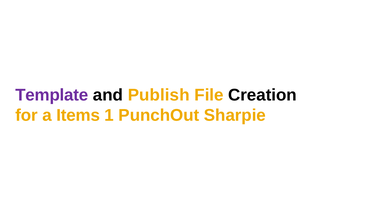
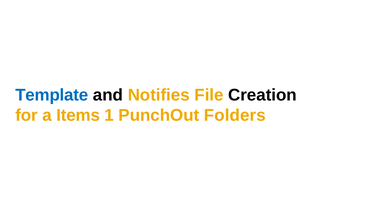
Template colour: purple -> blue (52, 95)
Publish: Publish -> Notifies (159, 95)
Sharpie: Sharpie -> Folders (235, 115)
